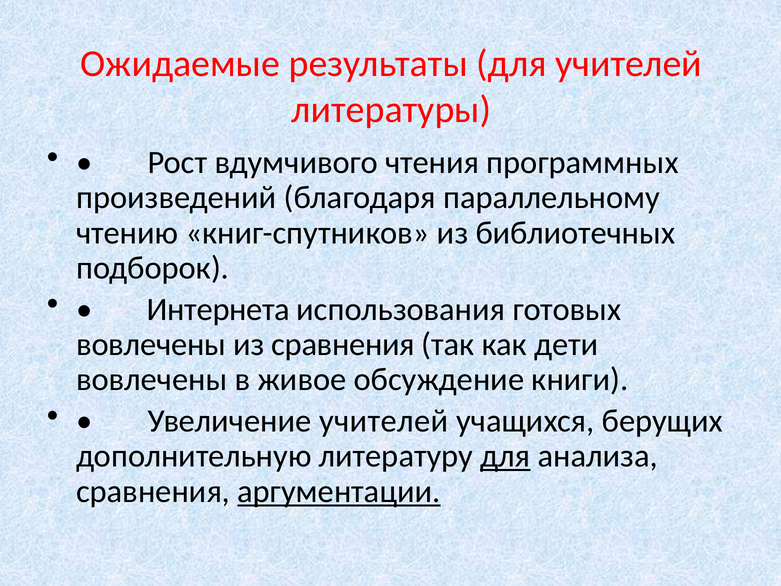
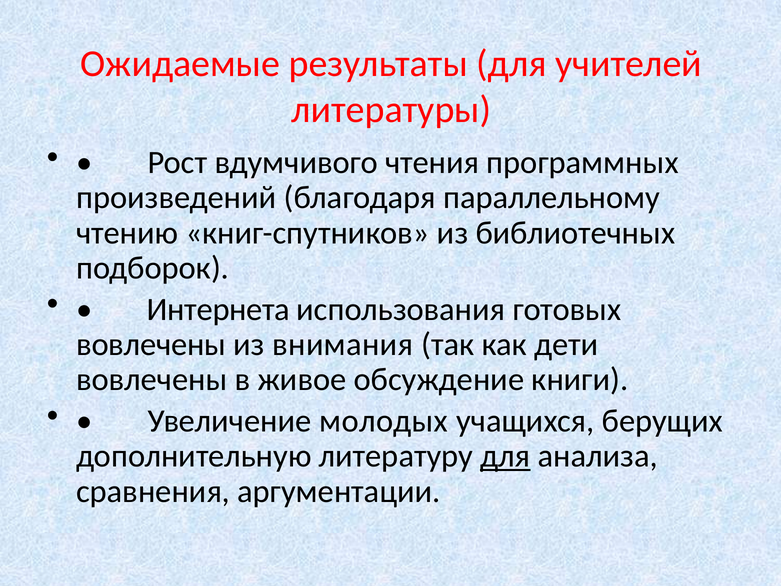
из сравнения: сравнения -> внимания (343, 344)
Увеличение учителей: учителей -> молодых (384, 421)
аргументации underline: present -> none (339, 491)
